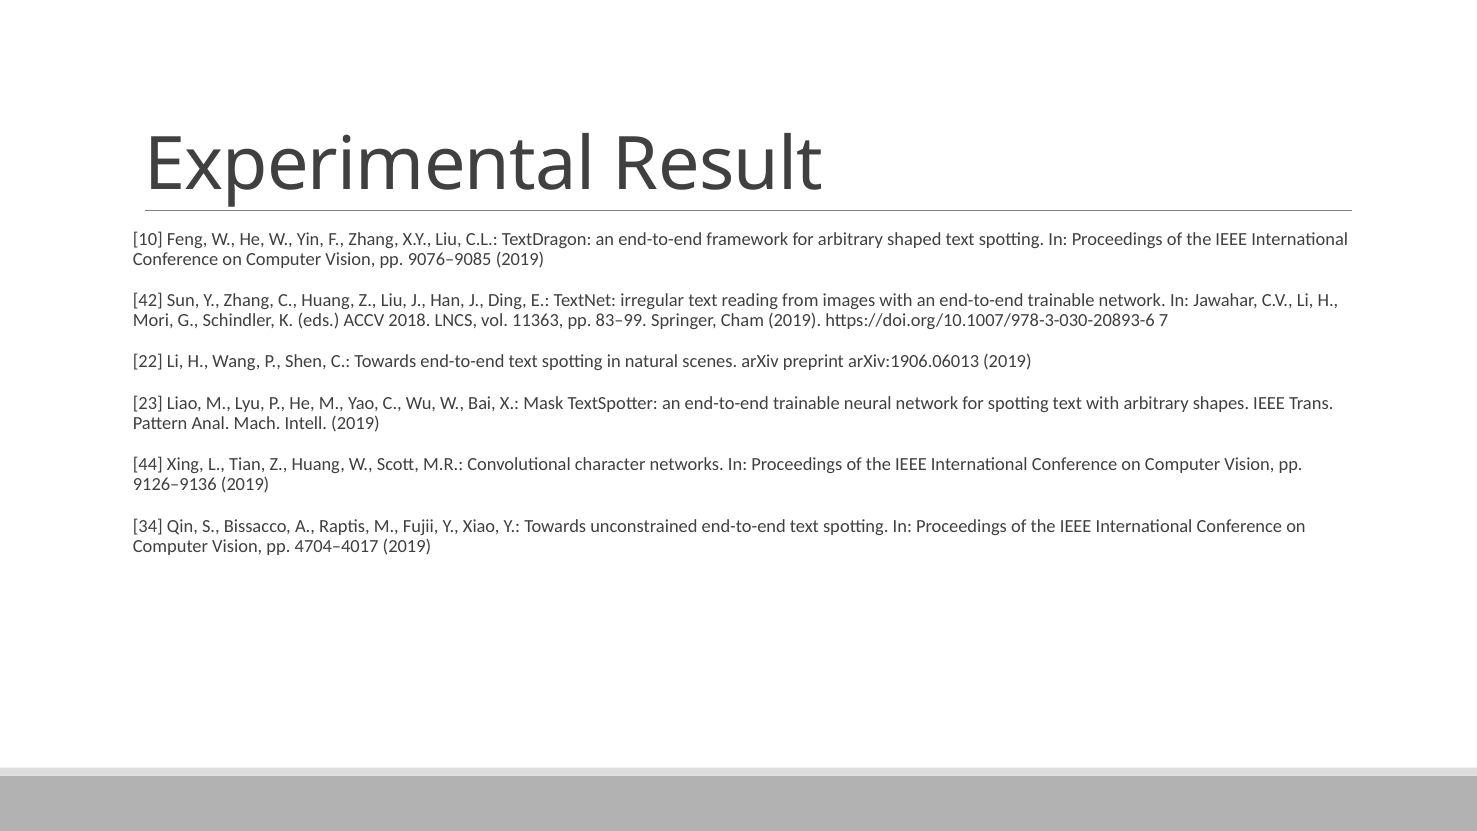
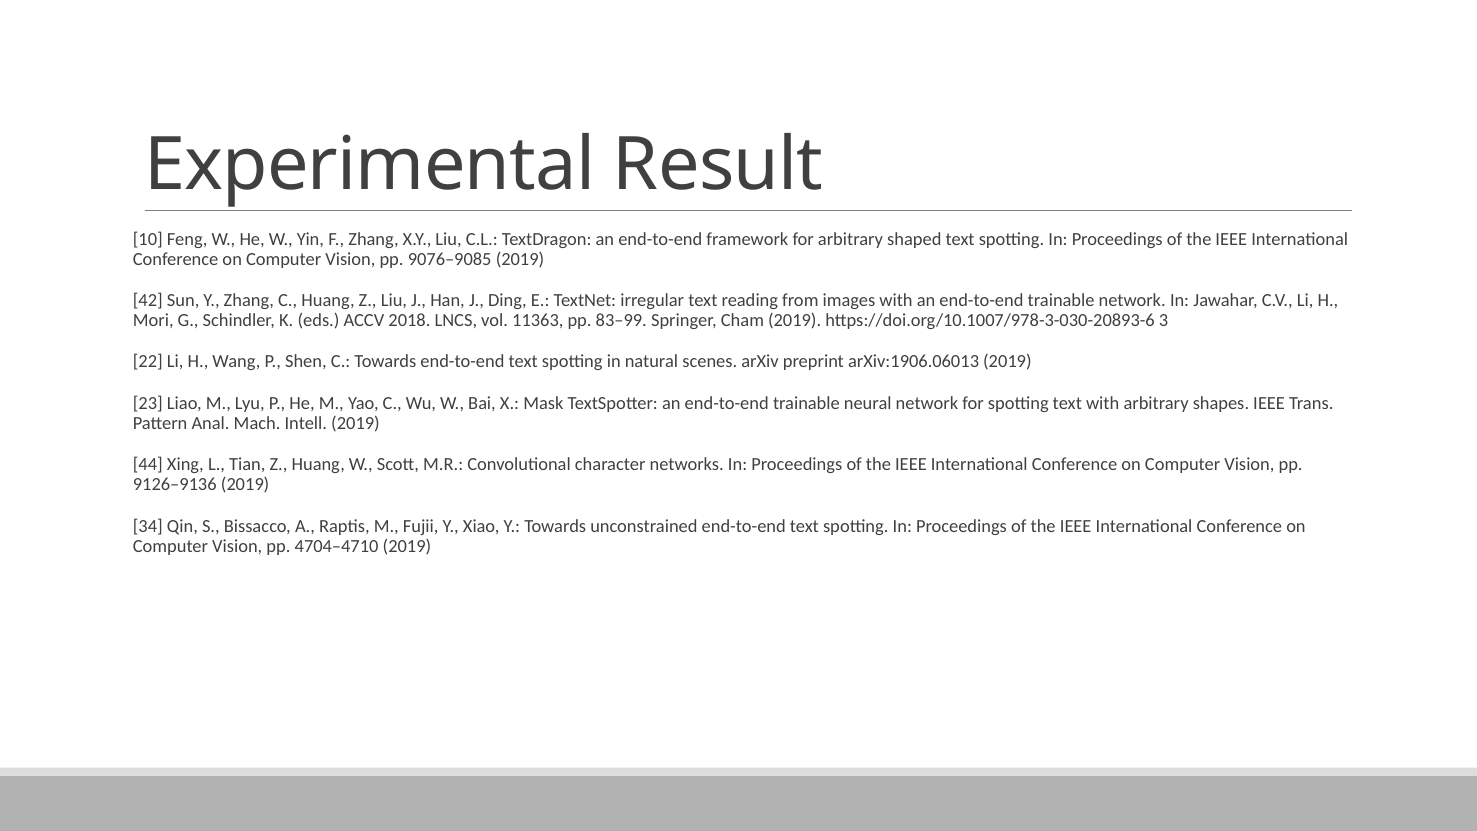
7: 7 -> 3 (1164, 320)
4704–4017: 4704–4017 -> 4704–4710 (337, 546)
